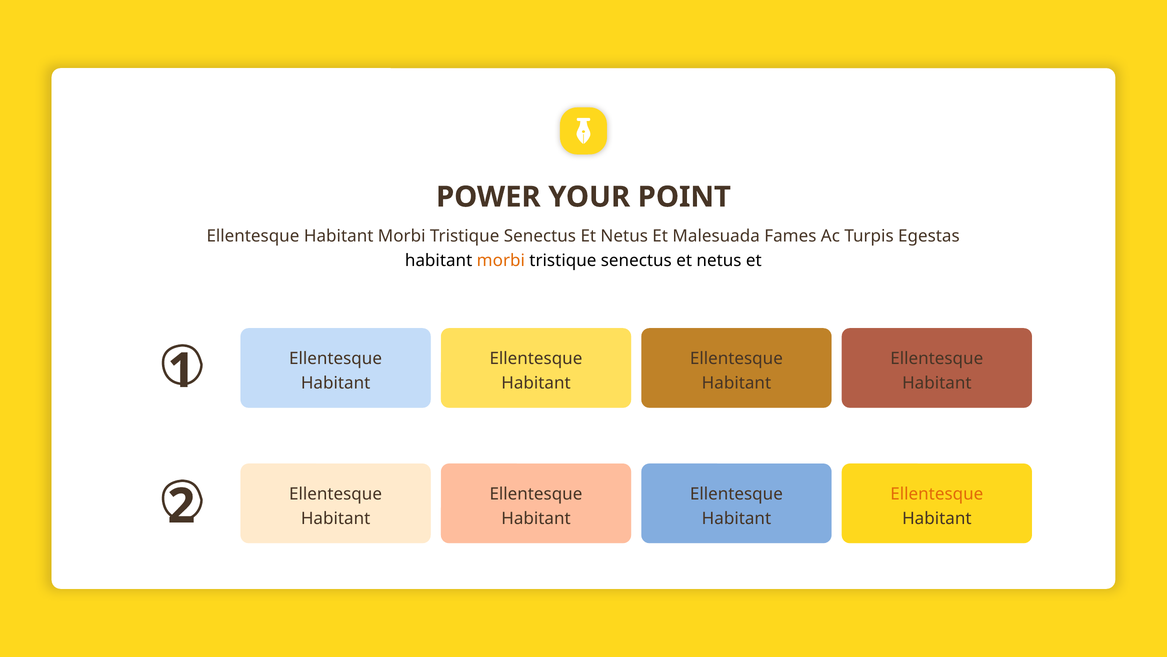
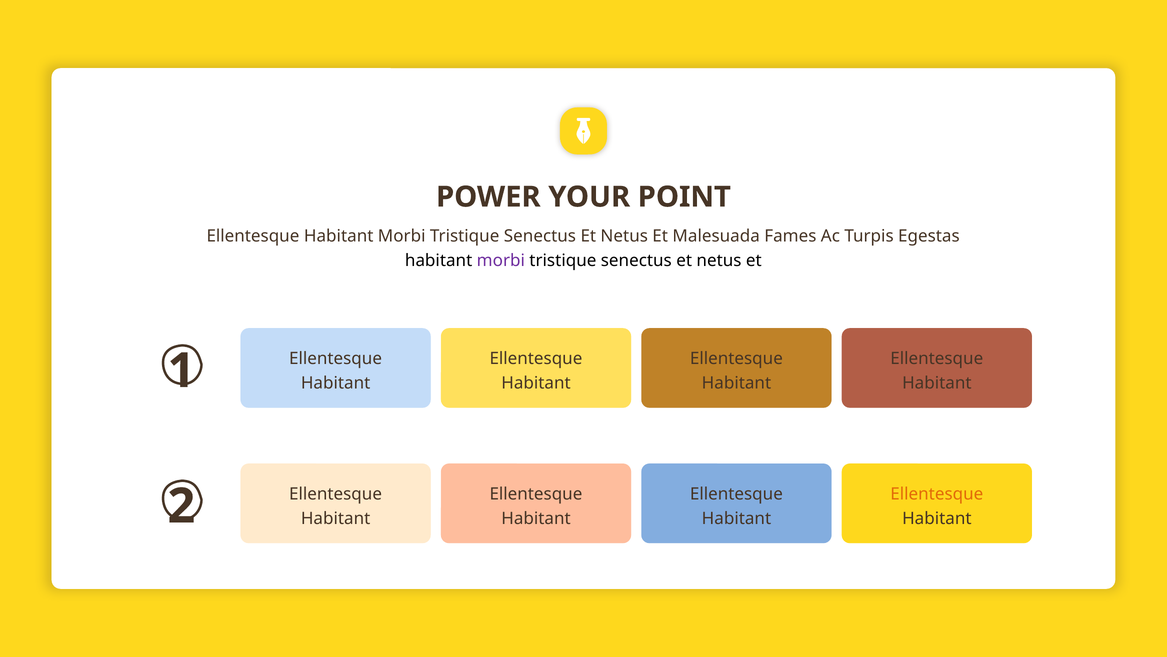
morbi colour: orange -> purple (501, 260)
